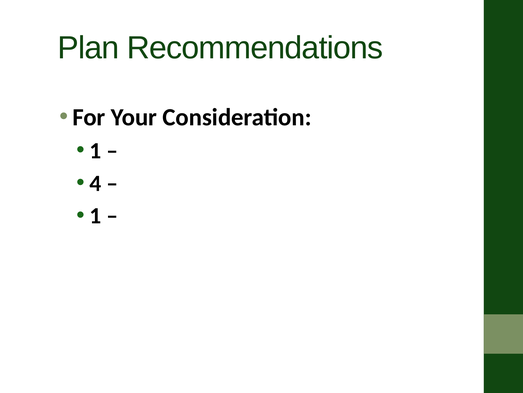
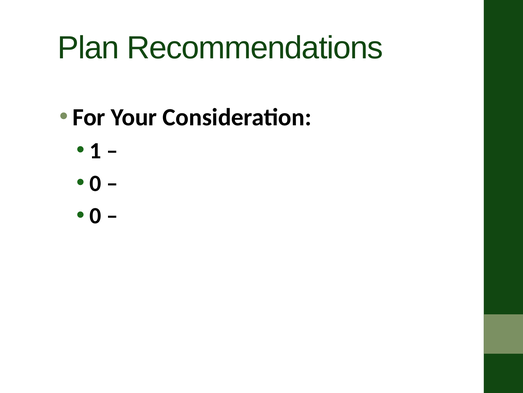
4: 4 -> 0 (95, 183)
1: 1 -> 0 (95, 216)
